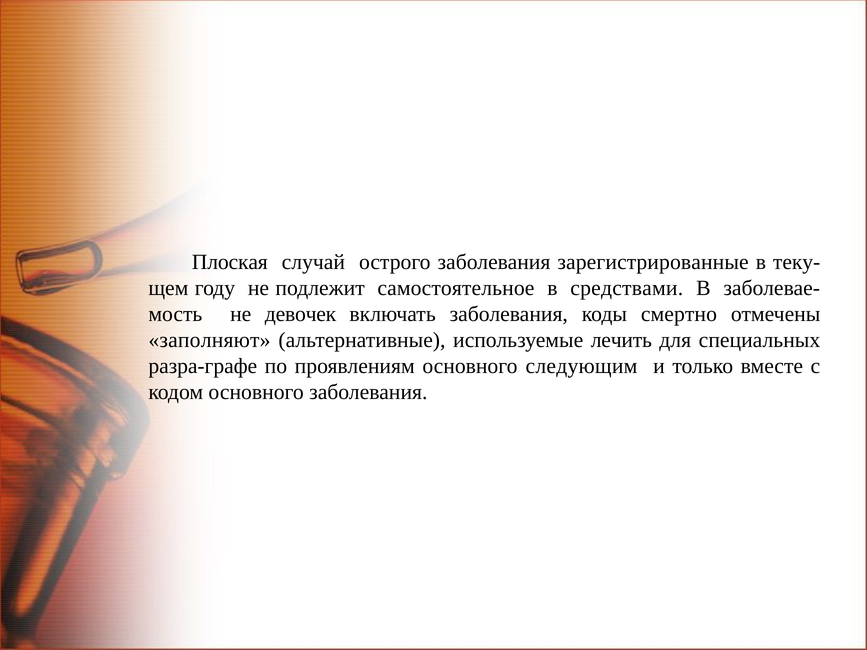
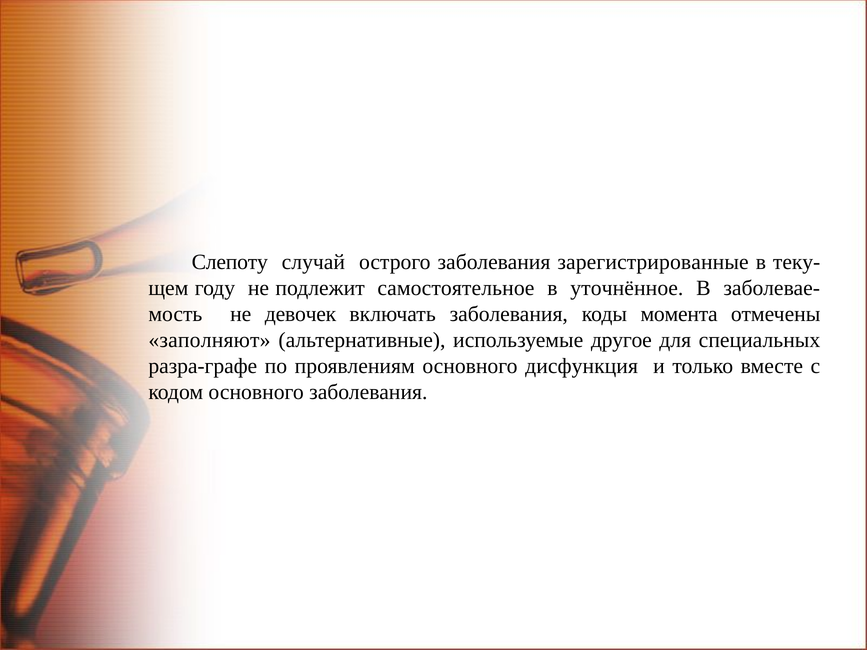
Плоская: Плоская -> Слепоту (230, 262)
средствами: средствами -> уточнённое (627, 288)
смертно: смертно -> момента (679, 314)
лечить: лечить -> другое (621, 340)
следующим: следующим -> дисфункция (582, 366)
